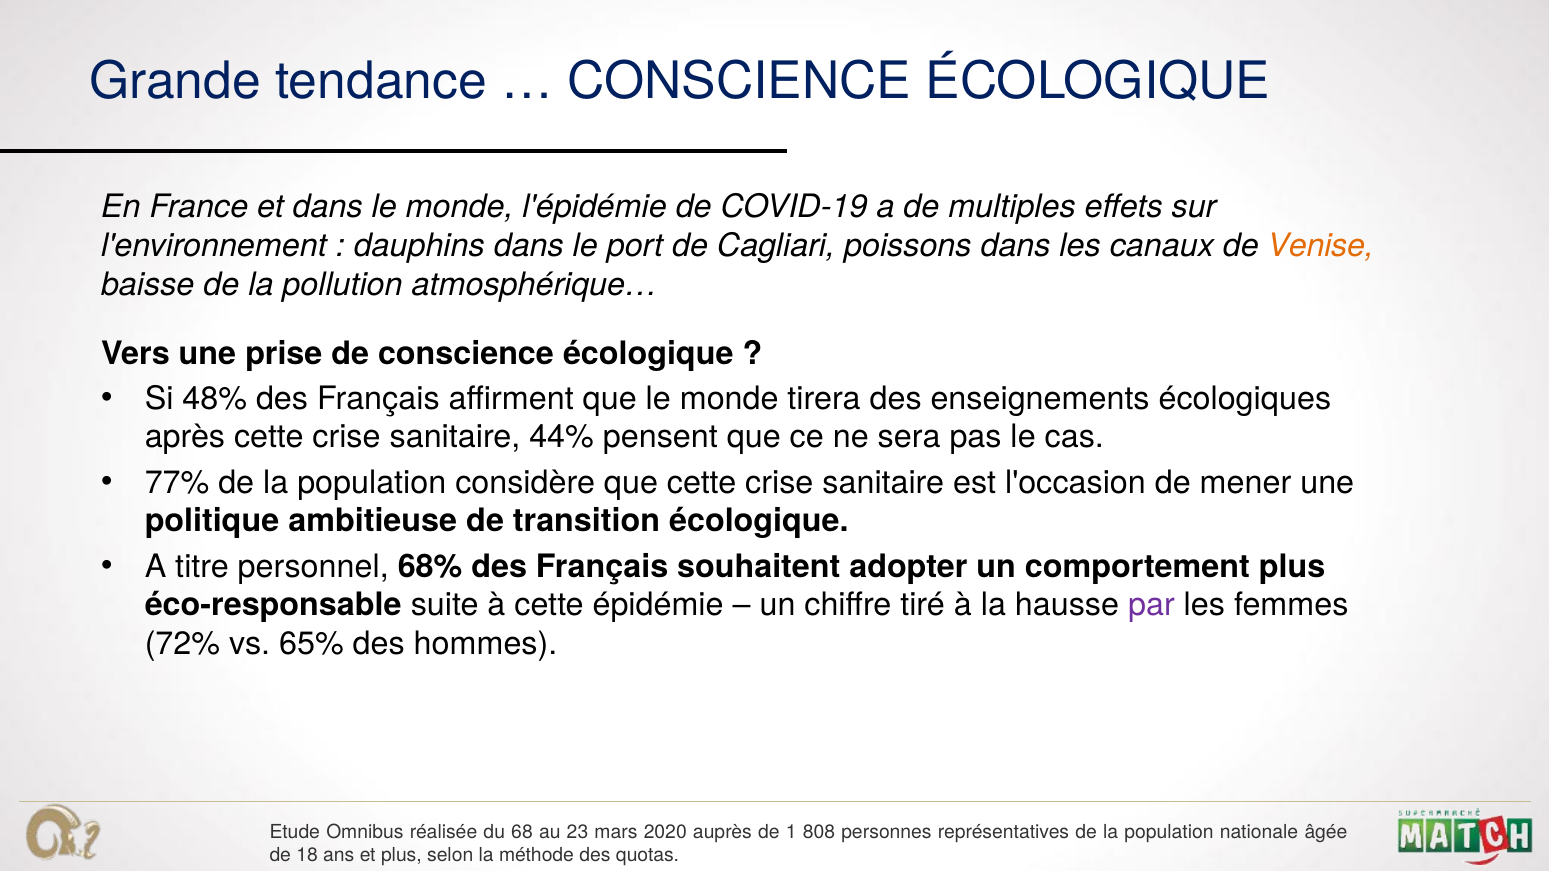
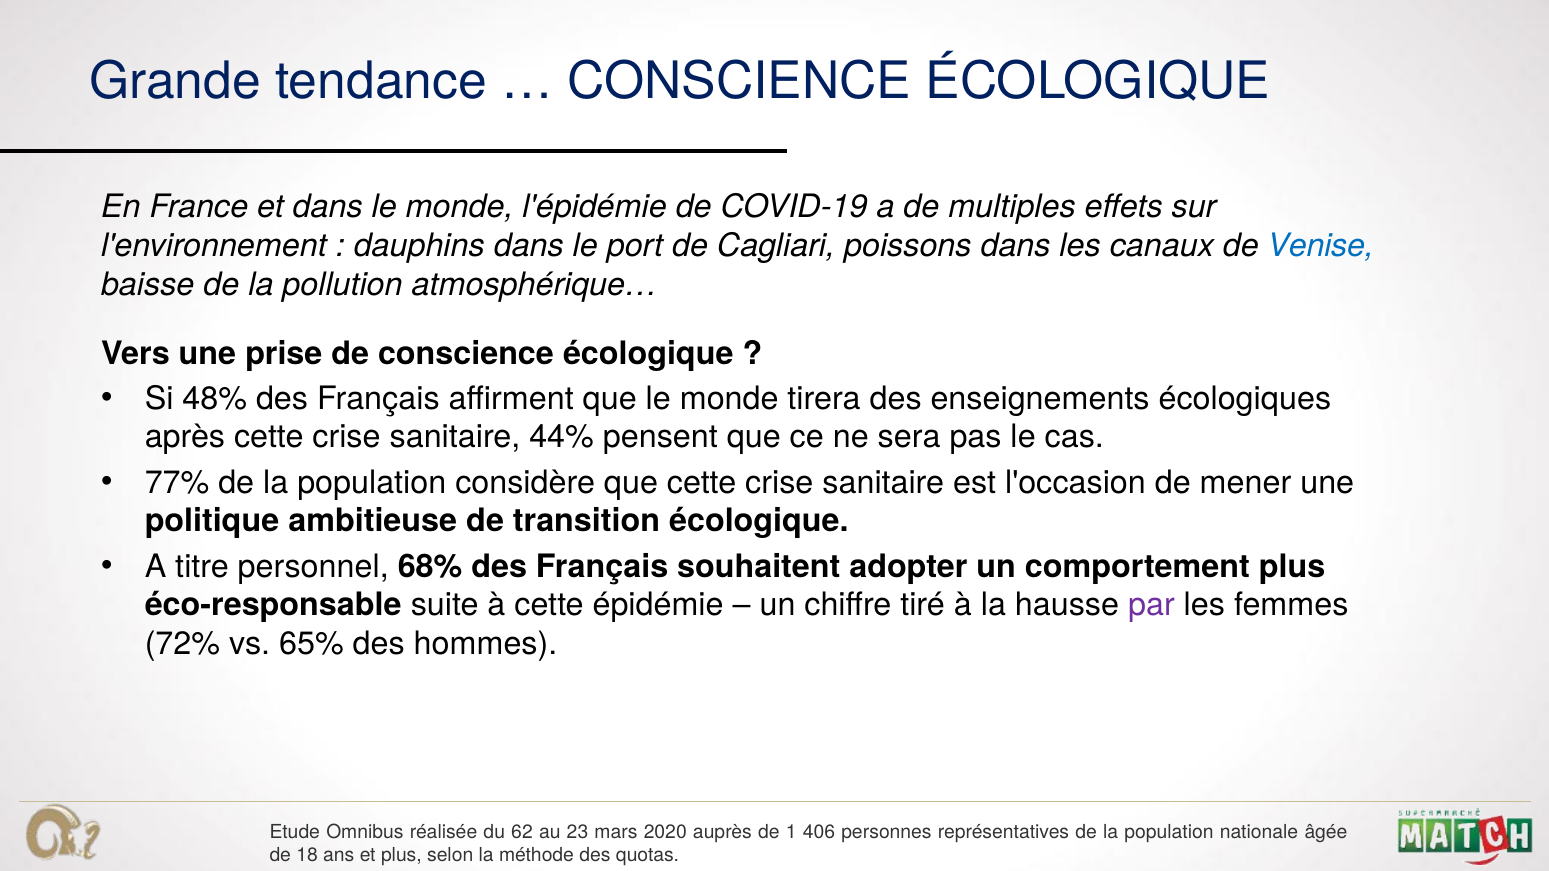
Venise colour: orange -> blue (1321, 246)
68: 68 -> 62 (522, 833)
808: 808 -> 406 (819, 833)
